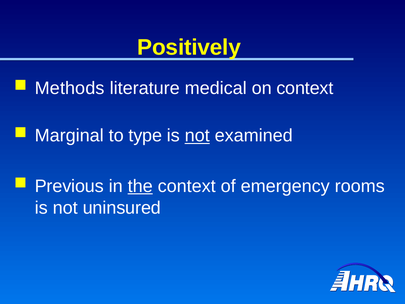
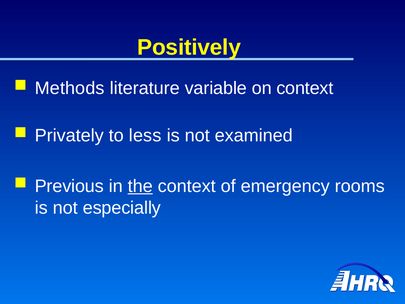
medical: medical -> variable (216, 88)
Marginal: Marginal -> Privately (69, 136)
type: type -> less (145, 136)
not underline: present -> none (197, 136)
uninsured: uninsured -> especially (122, 208)
